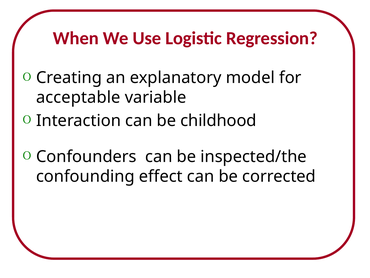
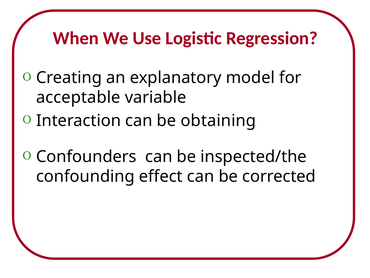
childhood: childhood -> obtaining (218, 120)
